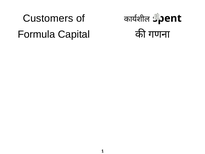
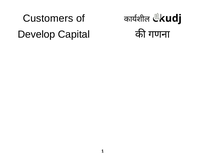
spent: spent -> ekudj (167, 18)
Formula: Formula -> Develop (36, 34)
